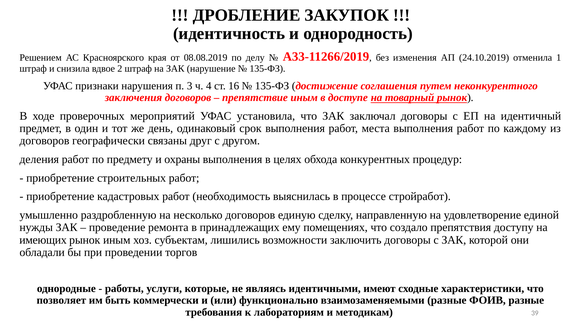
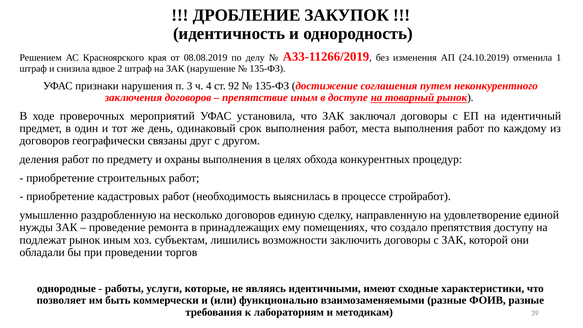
16: 16 -> 92 (234, 86)
имеющих: имеющих -> подлежат (43, 240)
